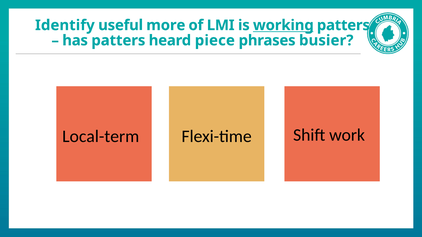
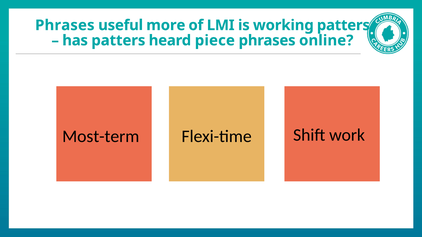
Identify: Identify -> Phrases (65, 25)
working underline: present -> none (283, 25)
busier: busier -> online (326, 41)
Local-term: Local-term -> Most-term (101, 137)
